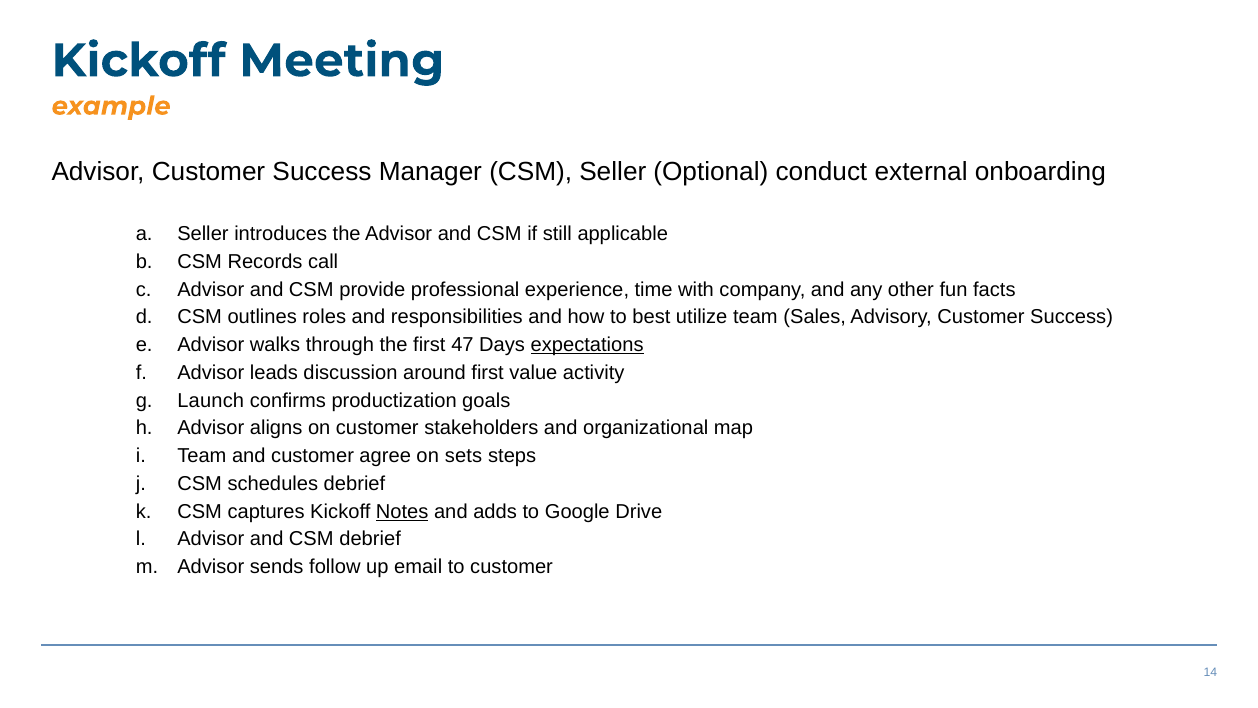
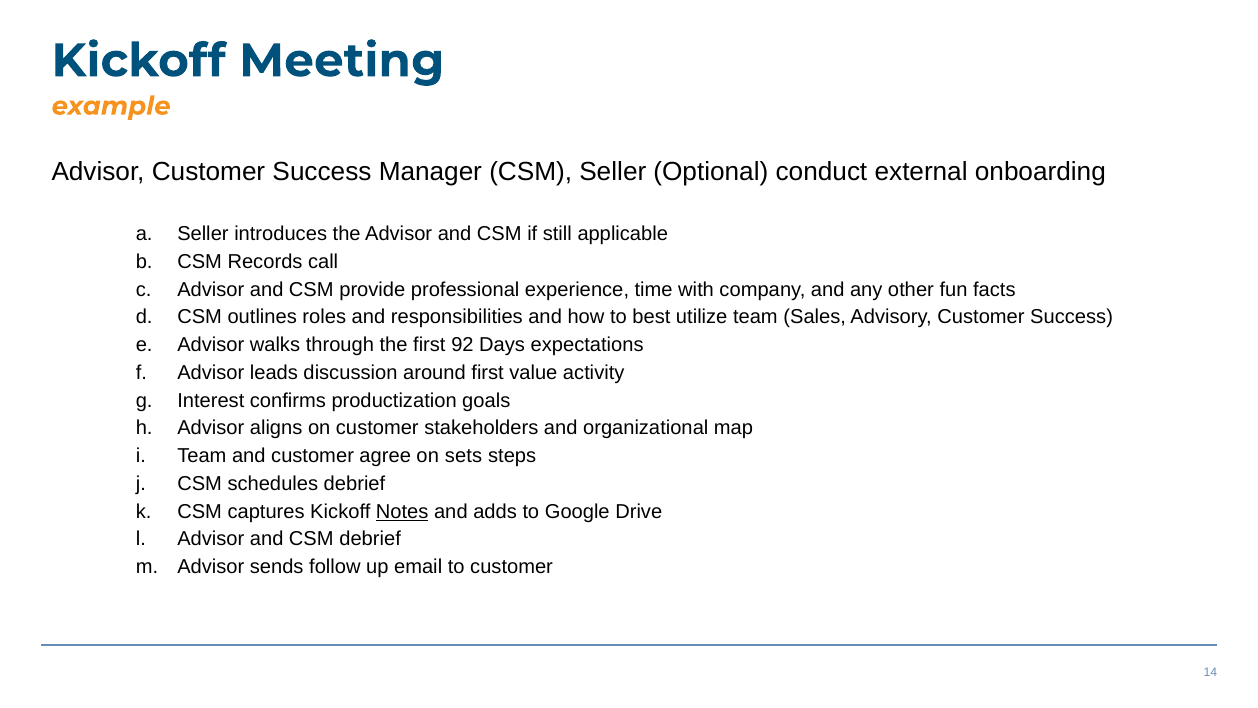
47: 47 -> 92 (462, 345)
expectations underline: present -> none (587, 345)
Launch: Launch -> Interest (211, 400)
